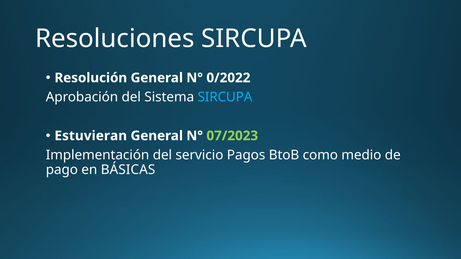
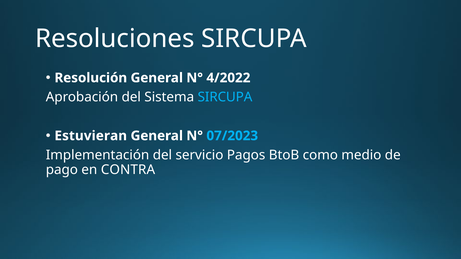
0/2022: 0/2022 -> 4/2022 (228, 78)
07/2023 colour: light green -> light blue (232, 136)
BÁSICAS: BÁSICAS -> CONTRA (128, 170)
